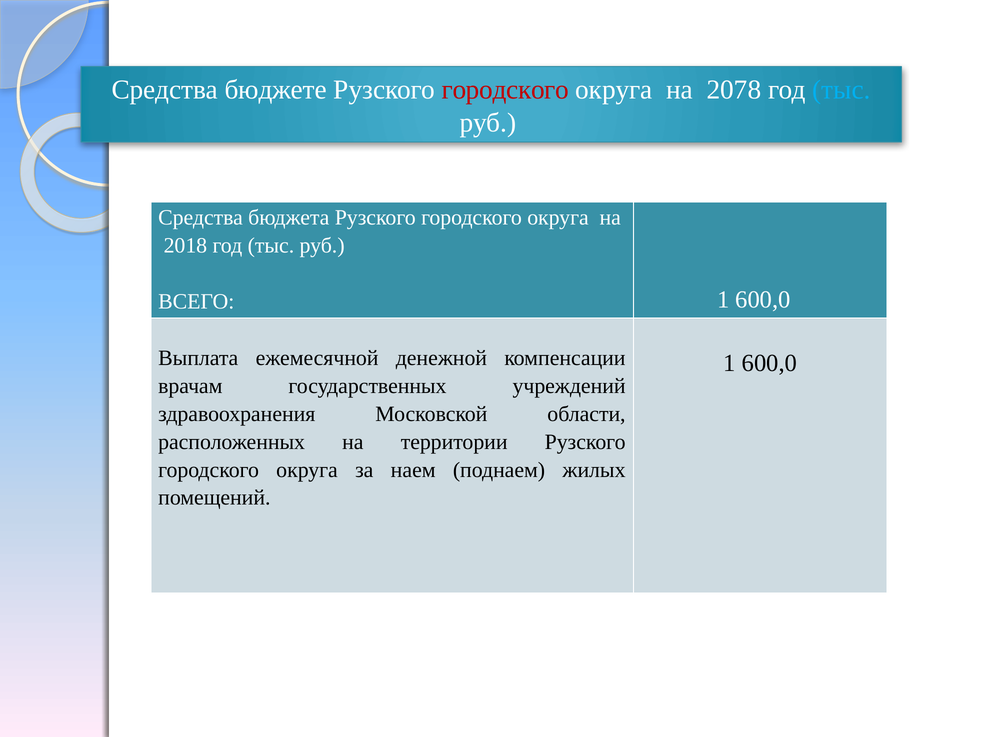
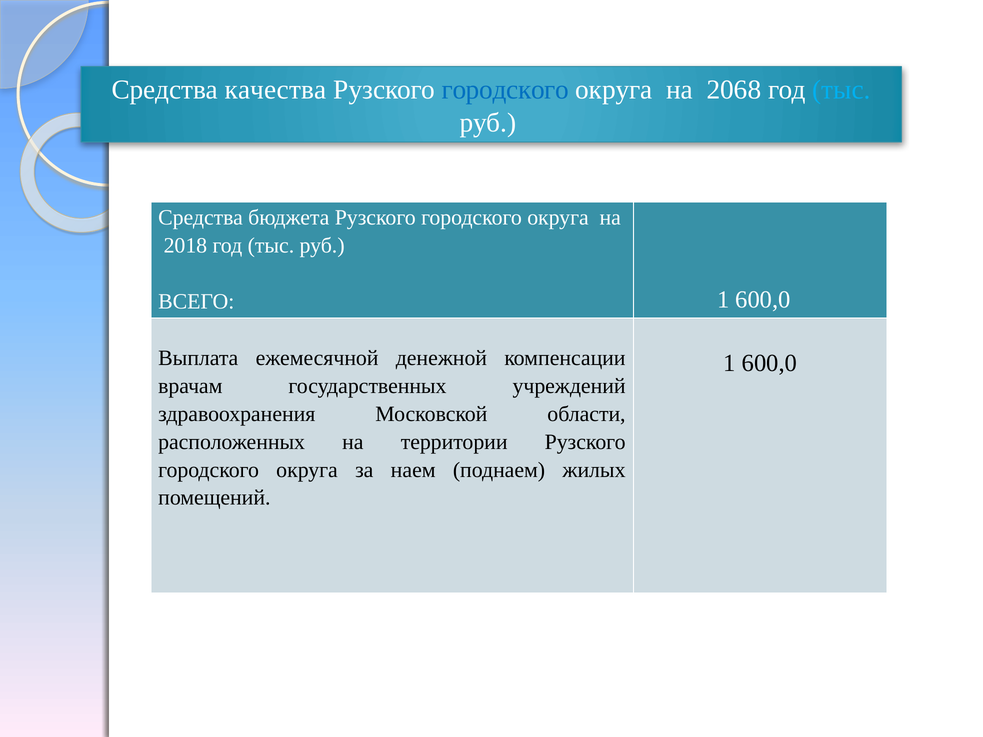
бюджете: бюджете -> качества (276, 90)
городского colour: red -> blue (505, 90)
2078: 2078 -> 2068 (734, 90)
